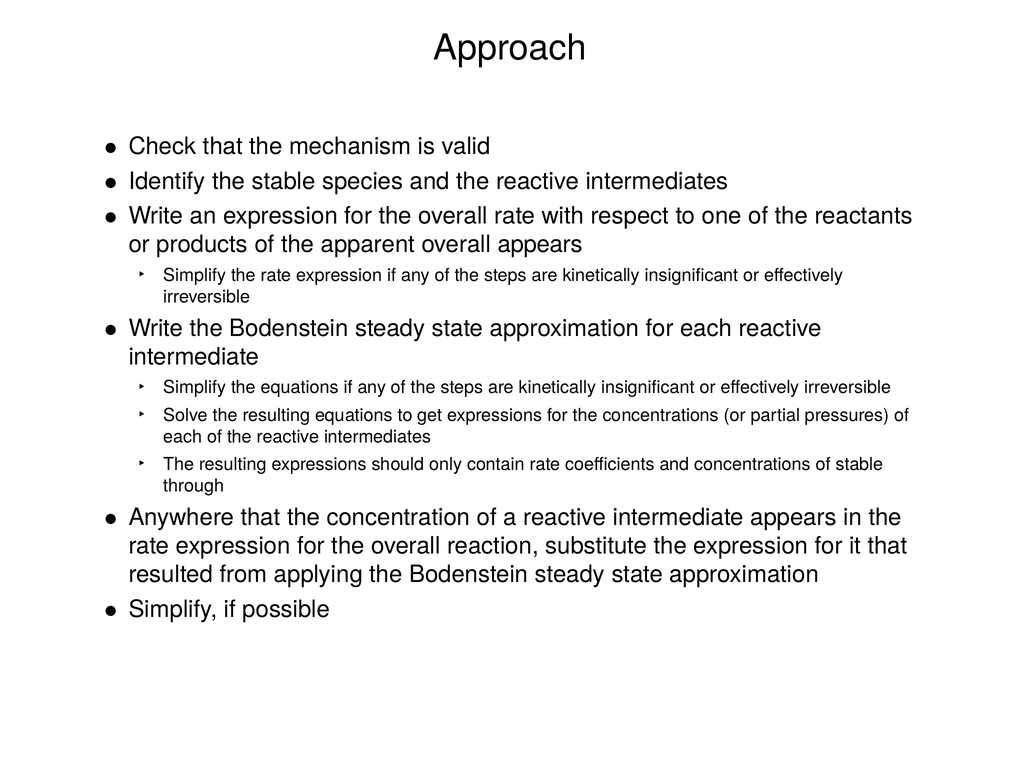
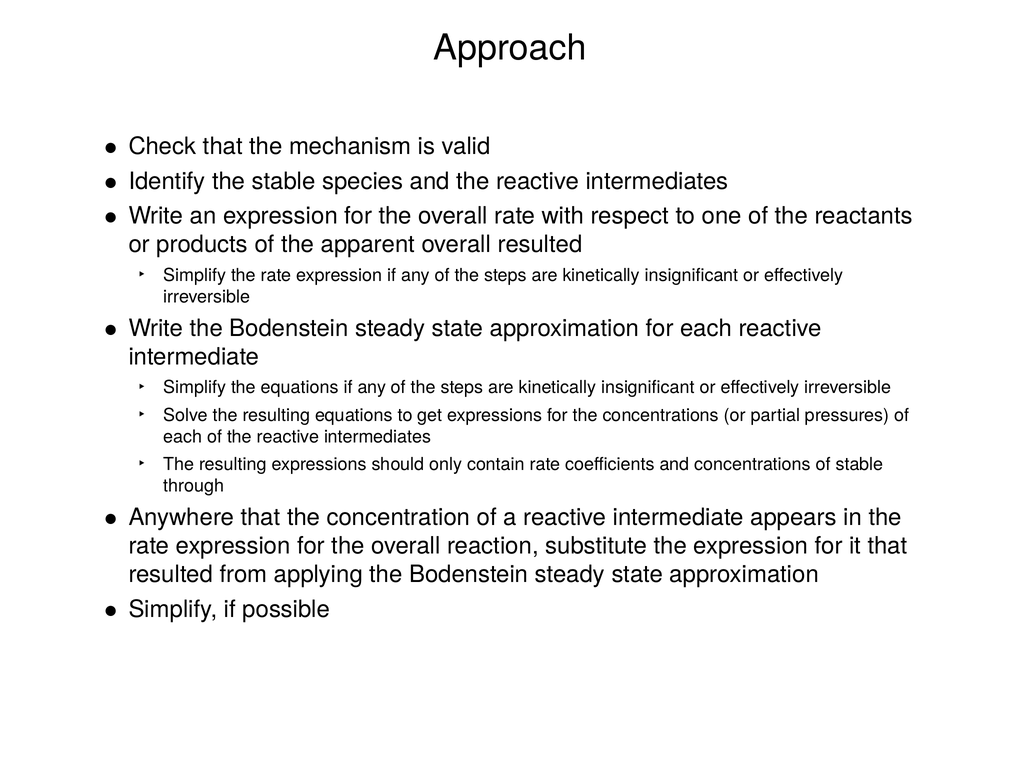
overall appears: appears -> resulted (540, 245)
